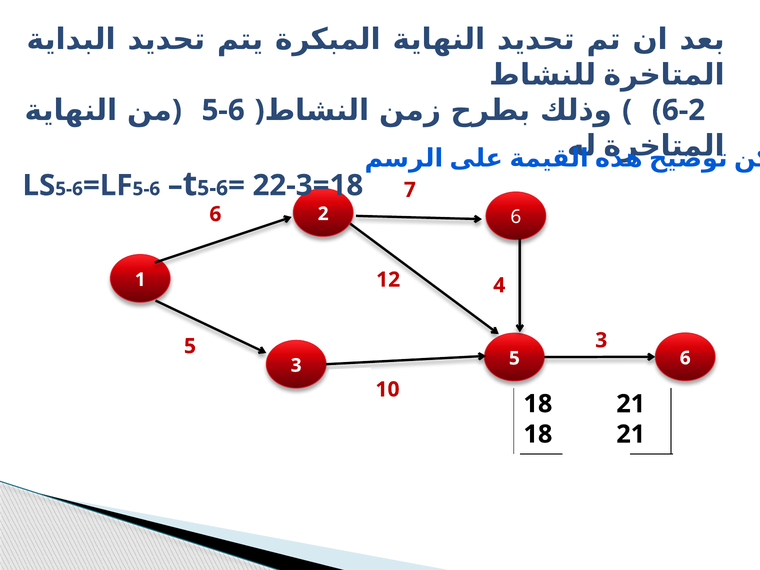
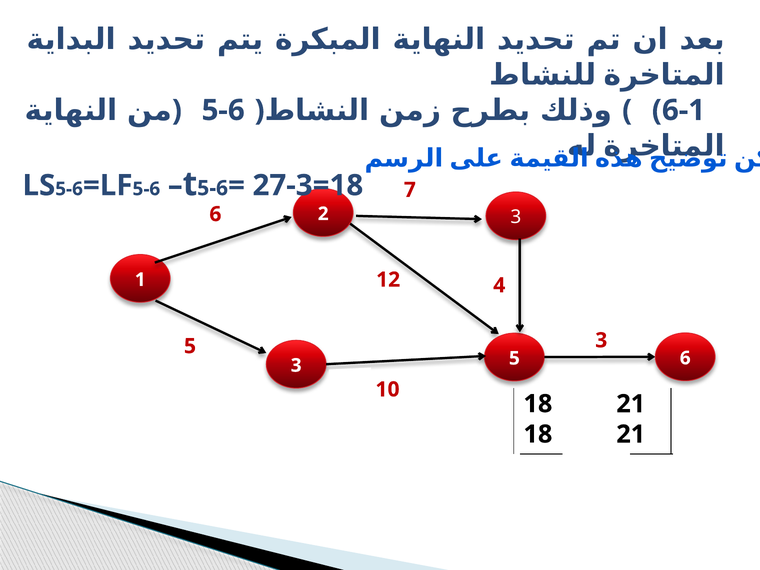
6-2: 6-2 -> 6-1 (684, 110)
22-3=18: 22-3=18 -> 27-3=18 (308, 185)
2 6: 6 -> 3 (516, 217)
